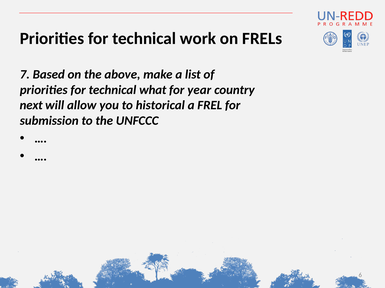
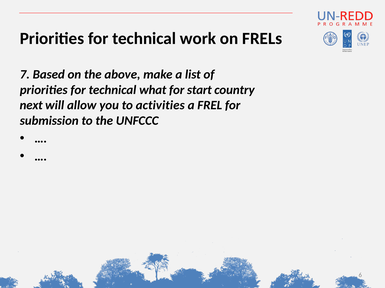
year: year -> start (199, 90)
historical: historical -> activities (160, 105)
